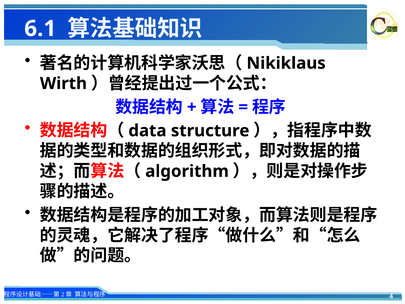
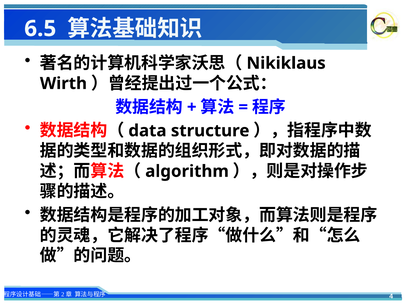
6.1: 6.1 -> 6.5 (40, 29)
